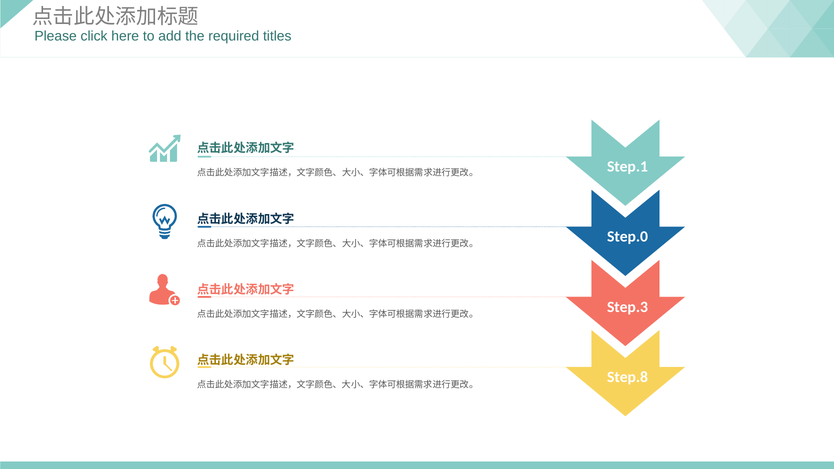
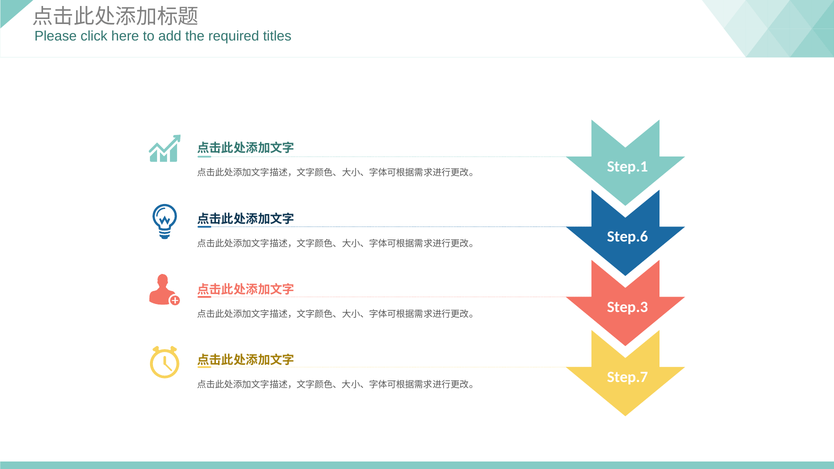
Step.0: Step.0 -> Step.6 (628, 237)
Step.8: Step.8 -> Step.7 (628, 377)
